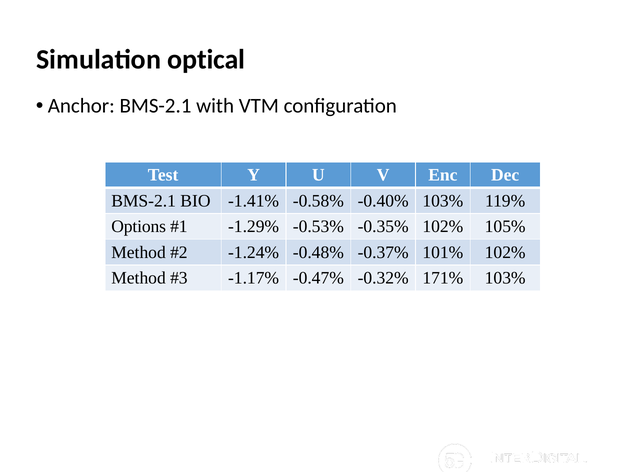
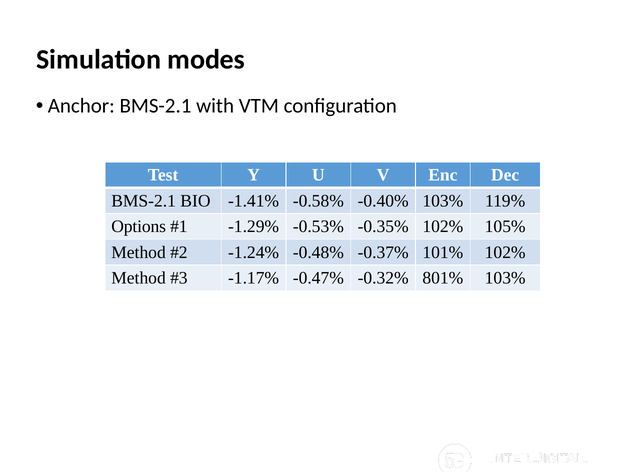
optical: optical -> modes (206, 60)
171%: 171% -> 801% (443, 278)
